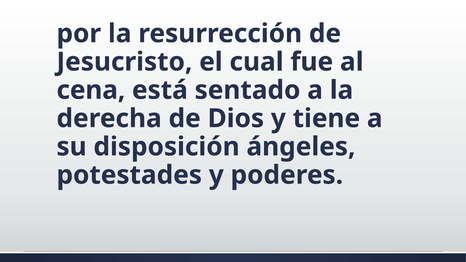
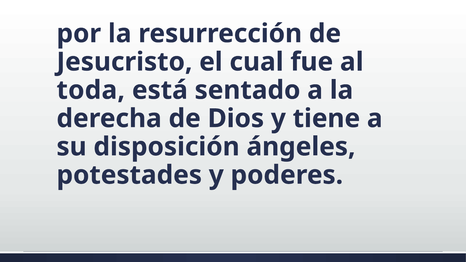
cena: cena -> toda (91, 90)
